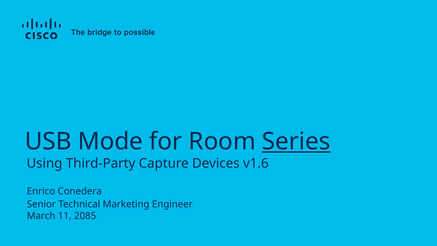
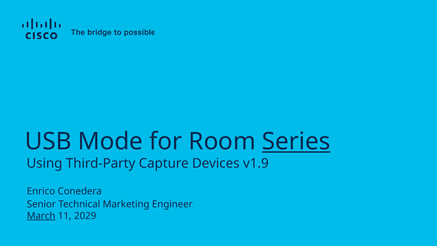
v1.6: v1.6 -> v1.9 (256, 163)
March underline: none -> present (41, 216)
2085: 2085 -> 2029 (85, 216)
